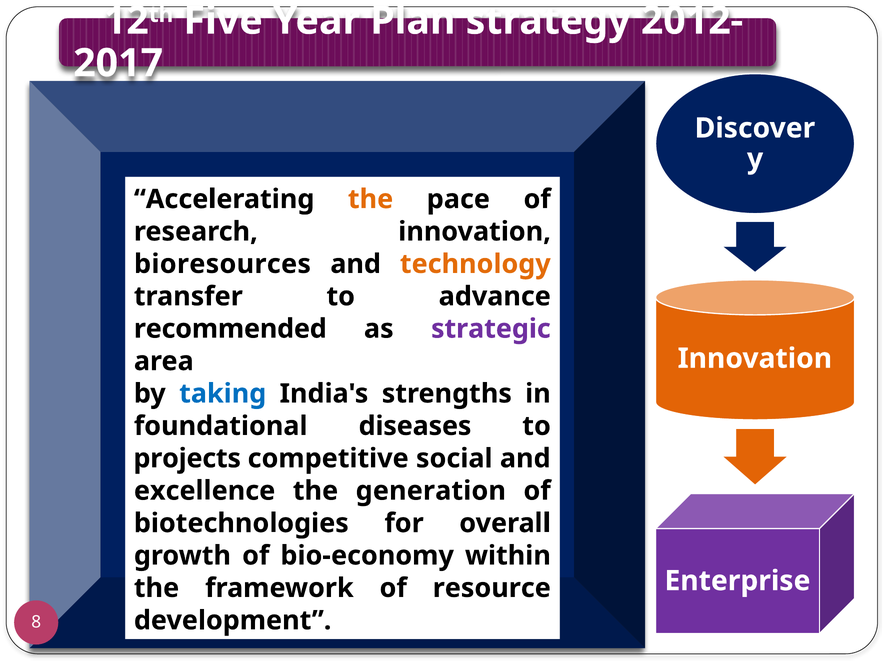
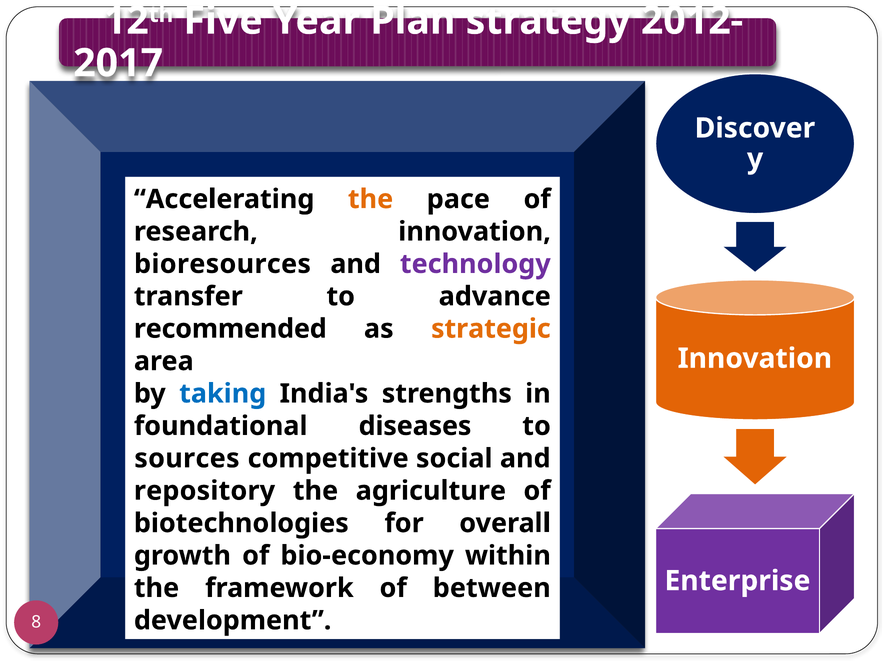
technology colour: orange -> purple (475, 264)
strategic colour: purple -> orange (491, 329)
projects: projects -> sources (187, 458)
excellence: excellence -> repository (204, 491)
generation: generation -> agriculture (431, 491)
resource: resource -> between (492, 588)
